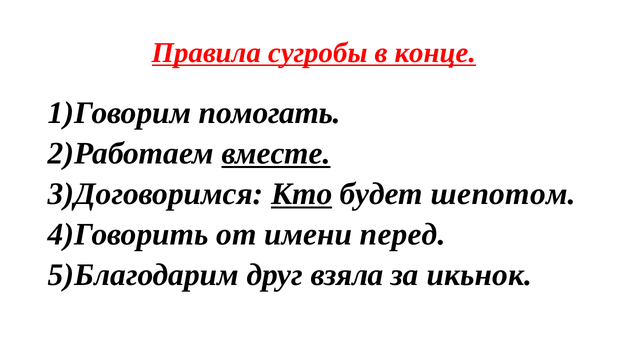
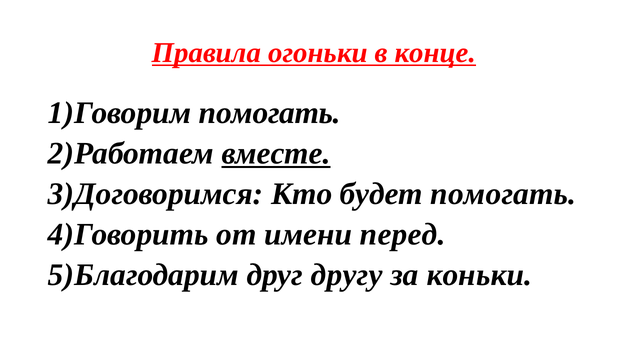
сугробы: сугробы -> огоньки (318, 53)
Кто underline: present -> none (302, 194)
будет шепотом: шепотом -> помогать (503, 194)
взяла: взяла -> другу (347, 275)
икьнок: икьнок -> коньки (479, 275)
